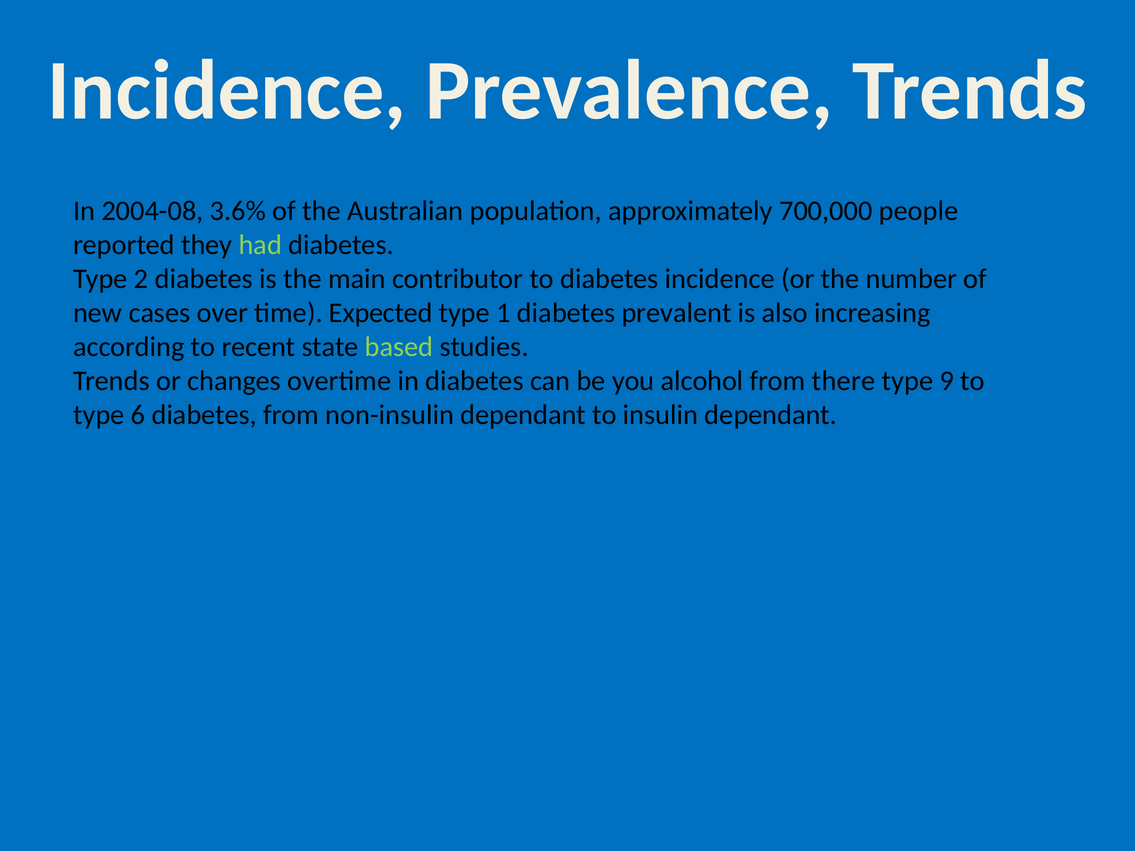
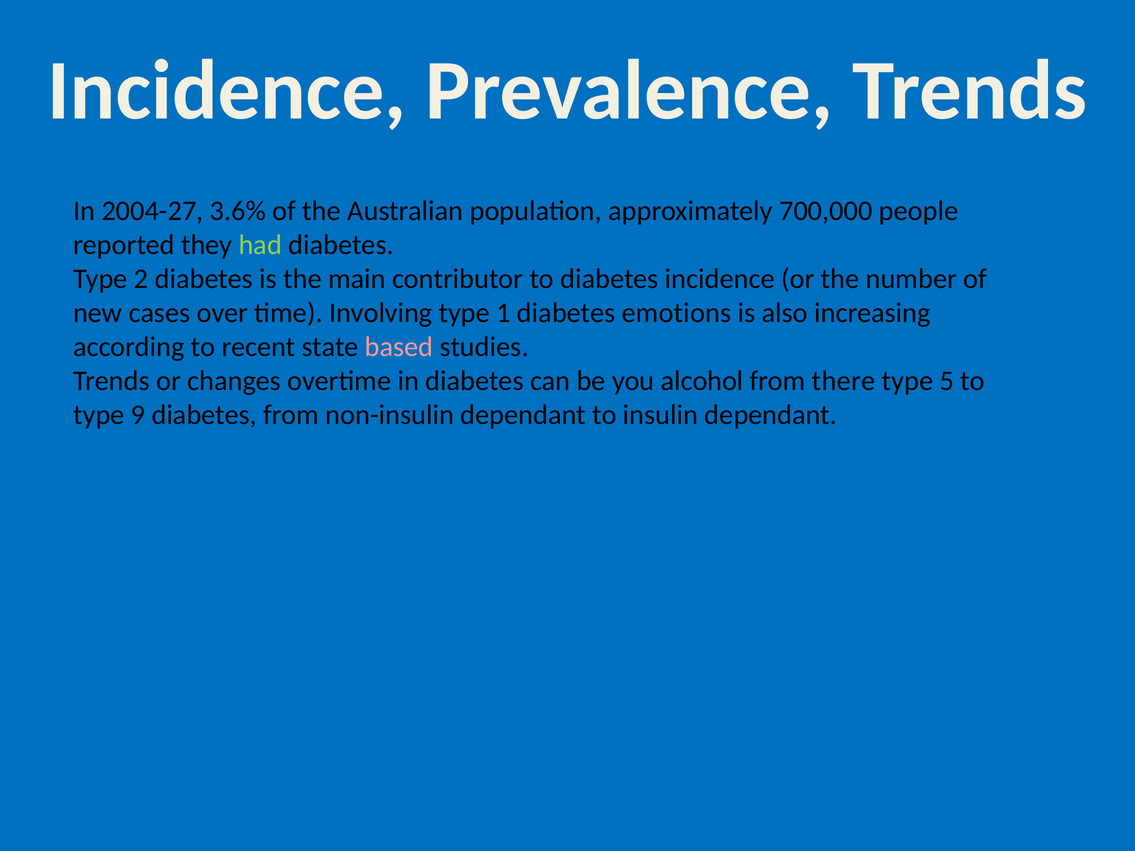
2004-08: 2004-08 -> 2004-27 (153, 211)
Expected: Expected -> Involving (381, 313)
prevalent: prevalent -> emotions (676, 313)
based colour: light green -> pink (399, 347)
9: 9 -> 5 (947, 381)
6: 6 -> 9 (138, 415)
